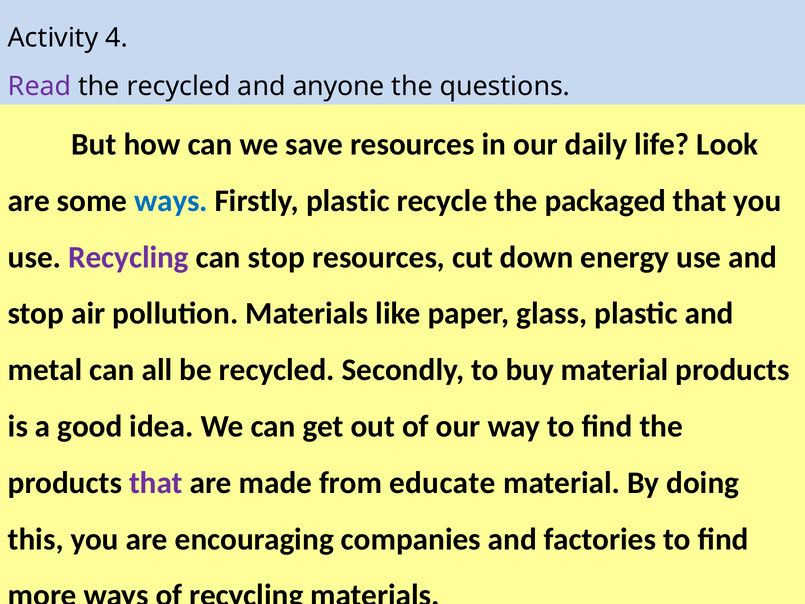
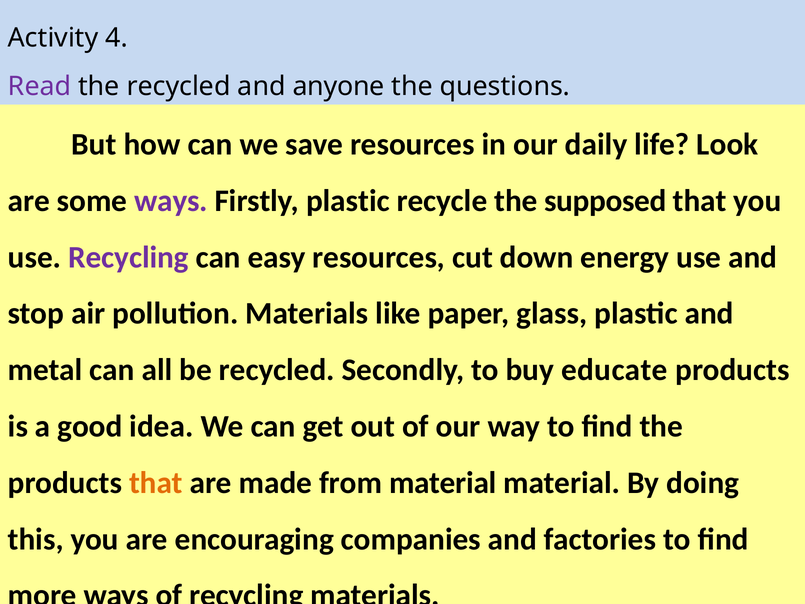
ways colour: blue -> purple (171, 201)
packaged: packaged -> supposed (605, 201)
can stop: stop -> easy (277, 257)
buy material: material -> educate (614, 370)
that colour: purple -> orange (156, 483)
from educate: educate -> material (443, 483)
